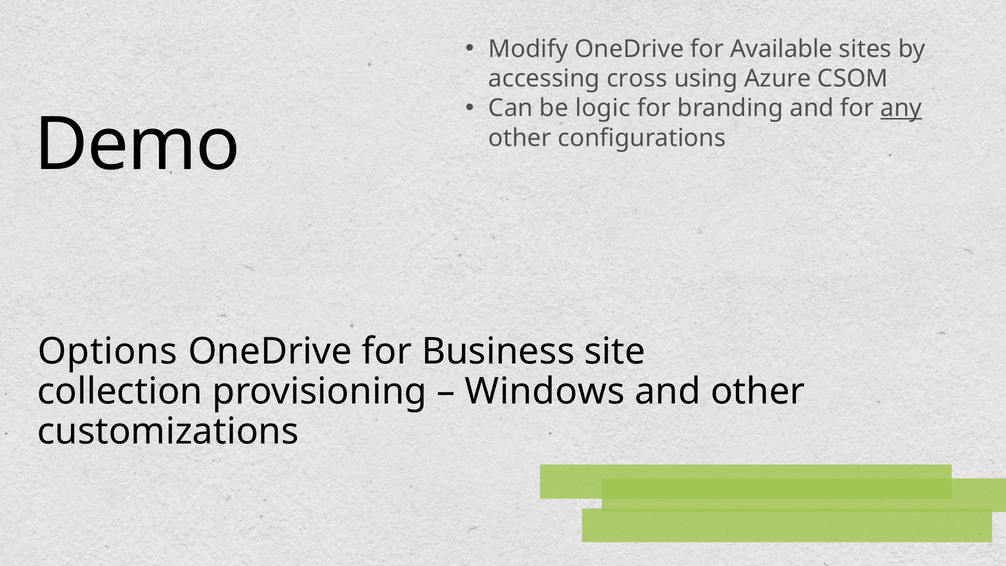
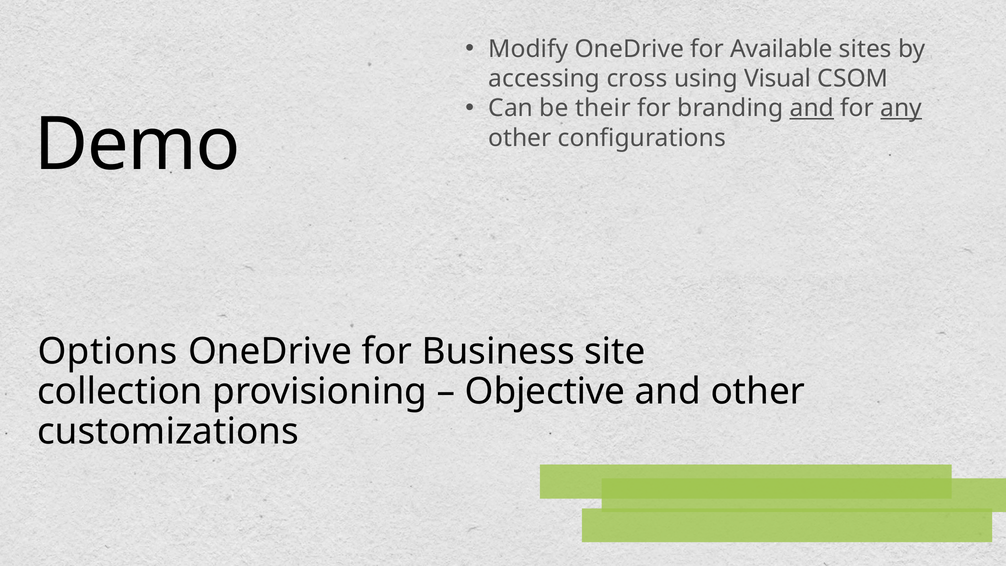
Azure: Azure -> Visual (778, 79)
logic: logic -> their (603, 108)
and underline: none -> present (812, 108)
Windows: Windows -> Objective (545, 391)
